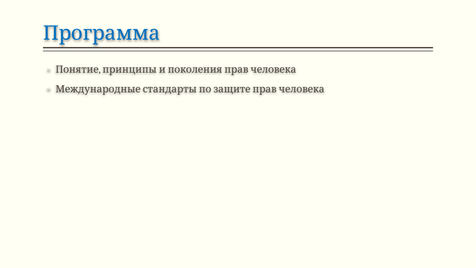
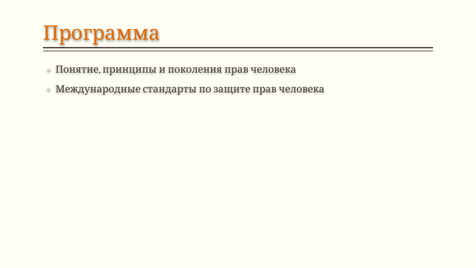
Программа colour: blue -> orange (102, 33)
